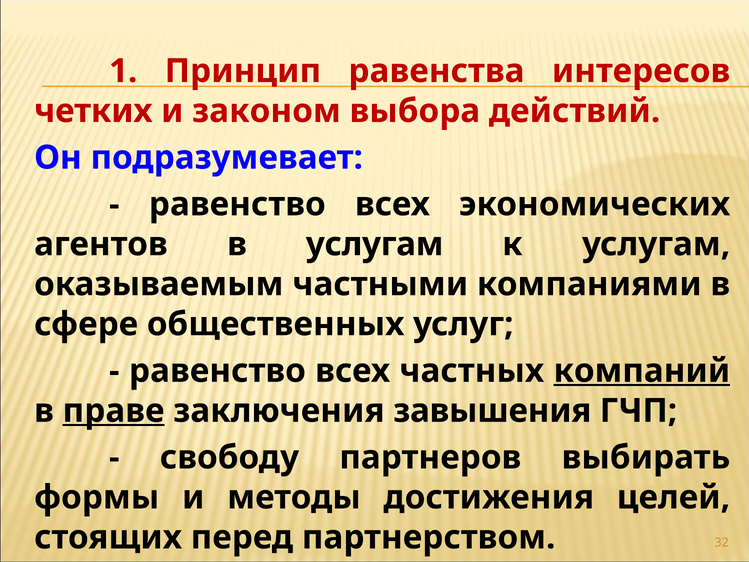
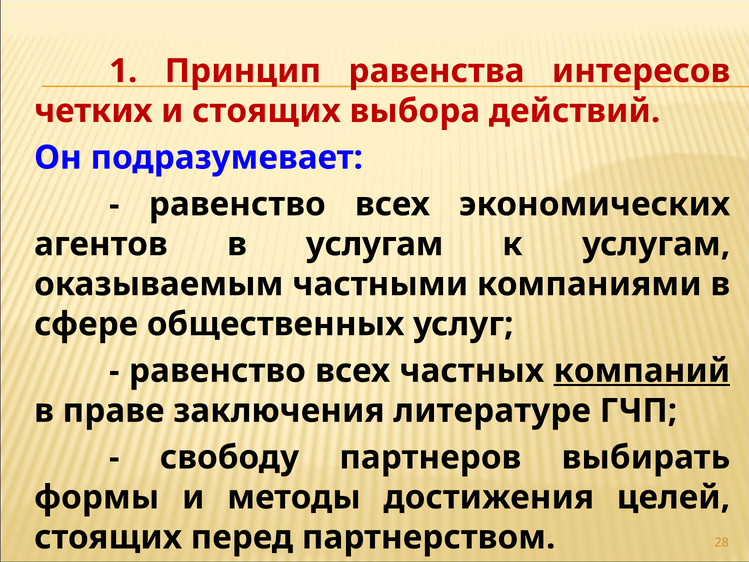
и законом: законом -> стоящих (266, 111)
праве underline: present -> none (114, 411)
завышения: завышения -> литературе (492, 411)
32: 32 -> 28 (722, 542)
